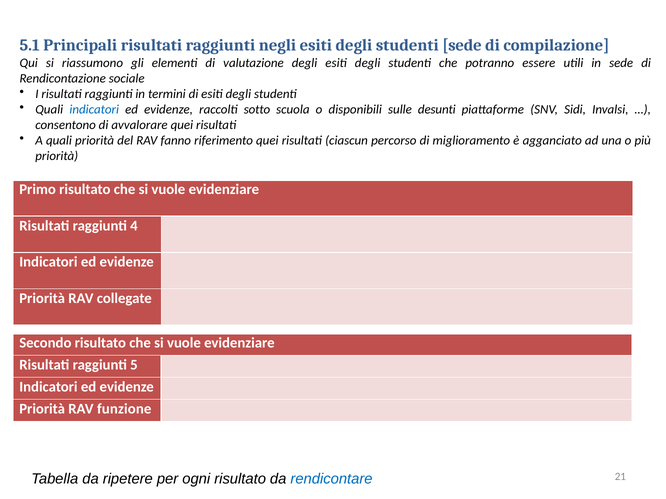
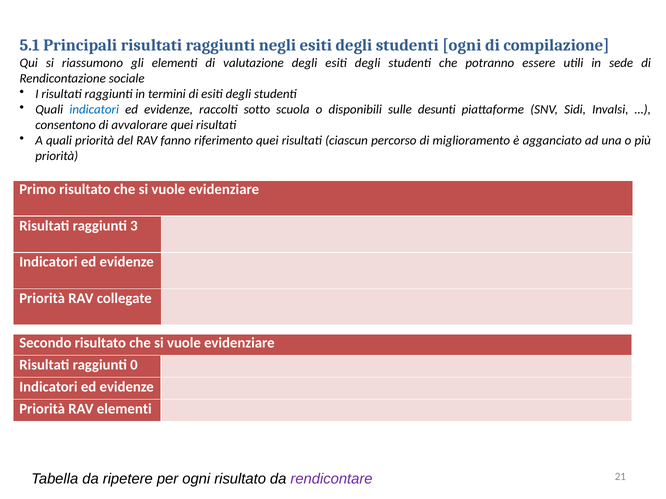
studenti sede: sede -> ogni (462, 46)
4: 4 -> 3 (134, 226)
5: 5 -> 0 (134, 365)
RAV funzione: funzione -> elementi (124, 409)
rendicontare colour: blue -> purple (332, 479)
